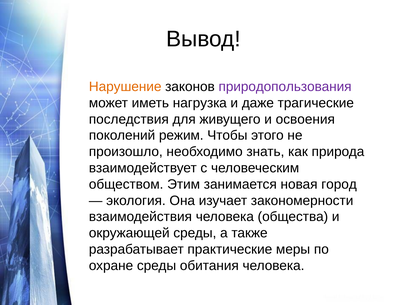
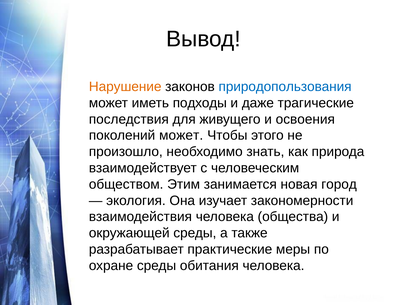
природопользования colour: purple -> blue (285, 87)
нагрузка: нагрузка -> подходы (200, 103)
поколений режим: режим -> может (181, 136)
